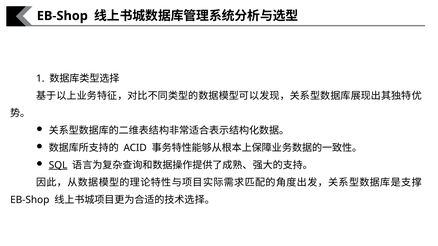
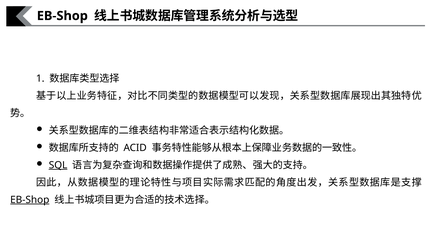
EB-Shop underline: none -> present (30, 200)
